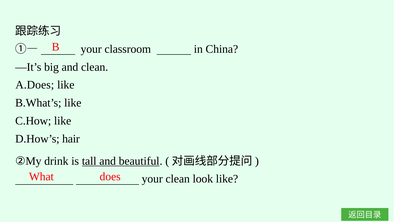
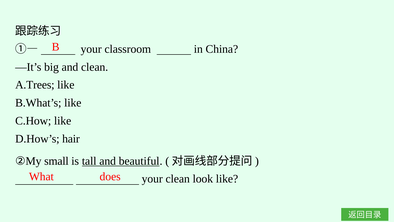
A.Does: A.Does -> A.Trees (35, 85)
drink: drink -> small (56, 161)
